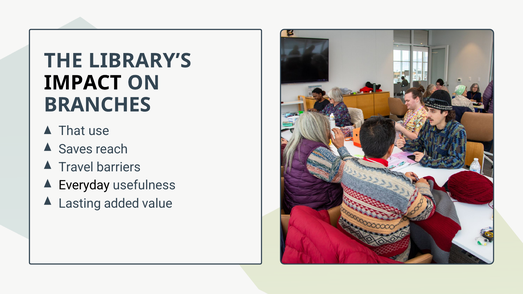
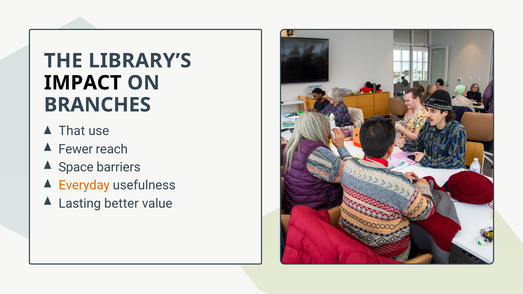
Saves: Saves -> Fewer (76, 149)
Travel: Travel -> Space (76, 167)
Everyday colour: black -> orange (84, 185)
added: added -> better (121, 204)
